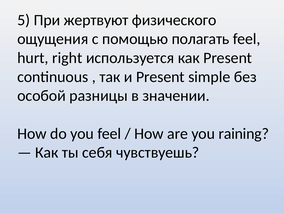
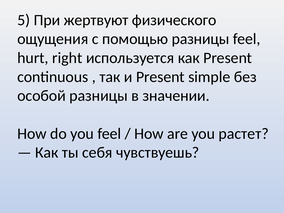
помощью полагать: полагать -> разницы (201, 39)
raining: raining -> растет (244, 134)
